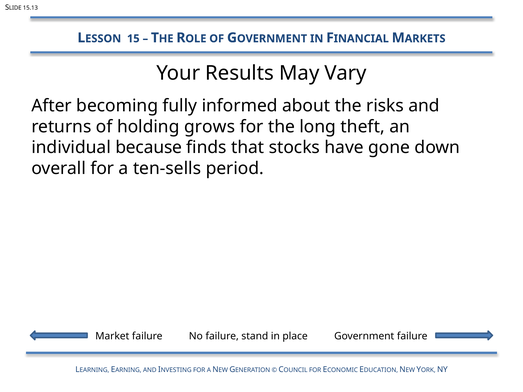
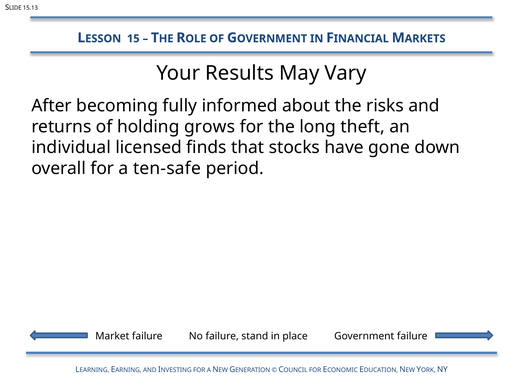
because: because -> licensed (149, 148)
ten-sells: ten-sells -> ten-safe (167, 169)
